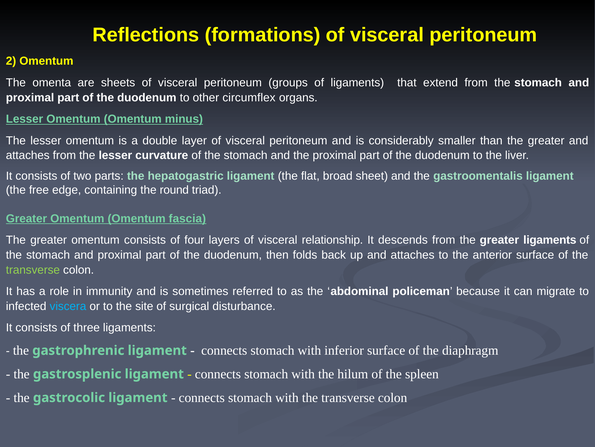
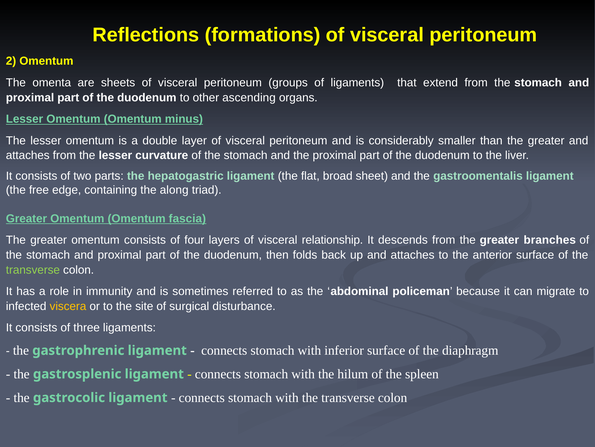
circumflex: circumflex -> ascending (249, 97)
round: round -> along (174, 190)
greater ligaments: ligaments -> branches (550, 240)
viscera colour: light blue -> yellow (68, 306)
